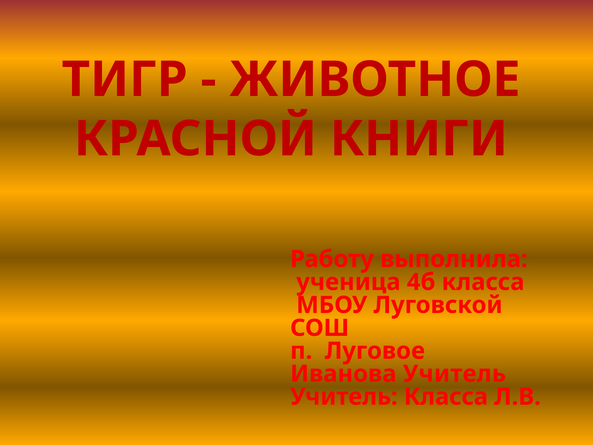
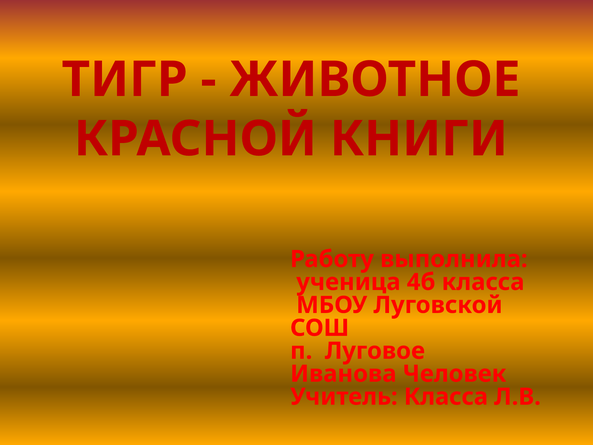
Иванова Учитель: Учитель -> Человек (455, 374)
